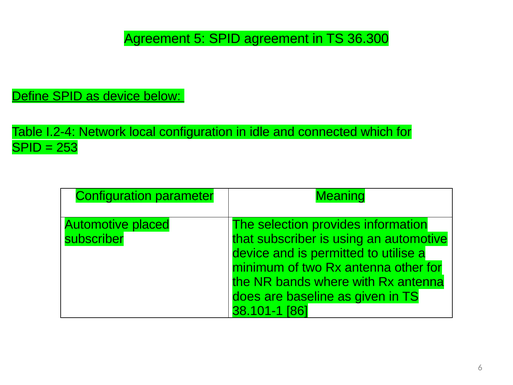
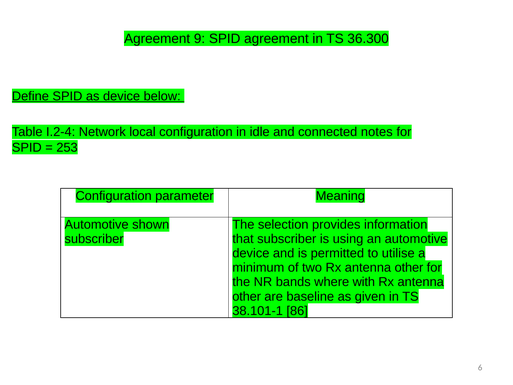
5: 5 -> 9 (199, 39)
which: which -> notes (377, 132)
placed: placed -> shown (151, 224)
does: does -> other (247, 296)
